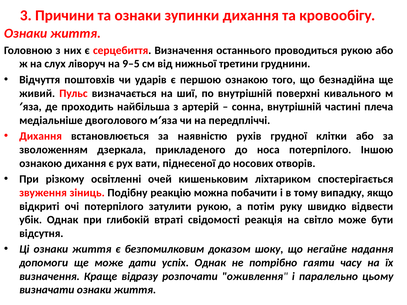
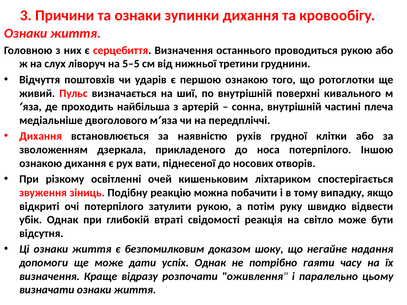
9‒5: 9‒5 -> 5‒5 (131, 64)
безнадійна: безнадійна -> ротоглотки (347, 80)
